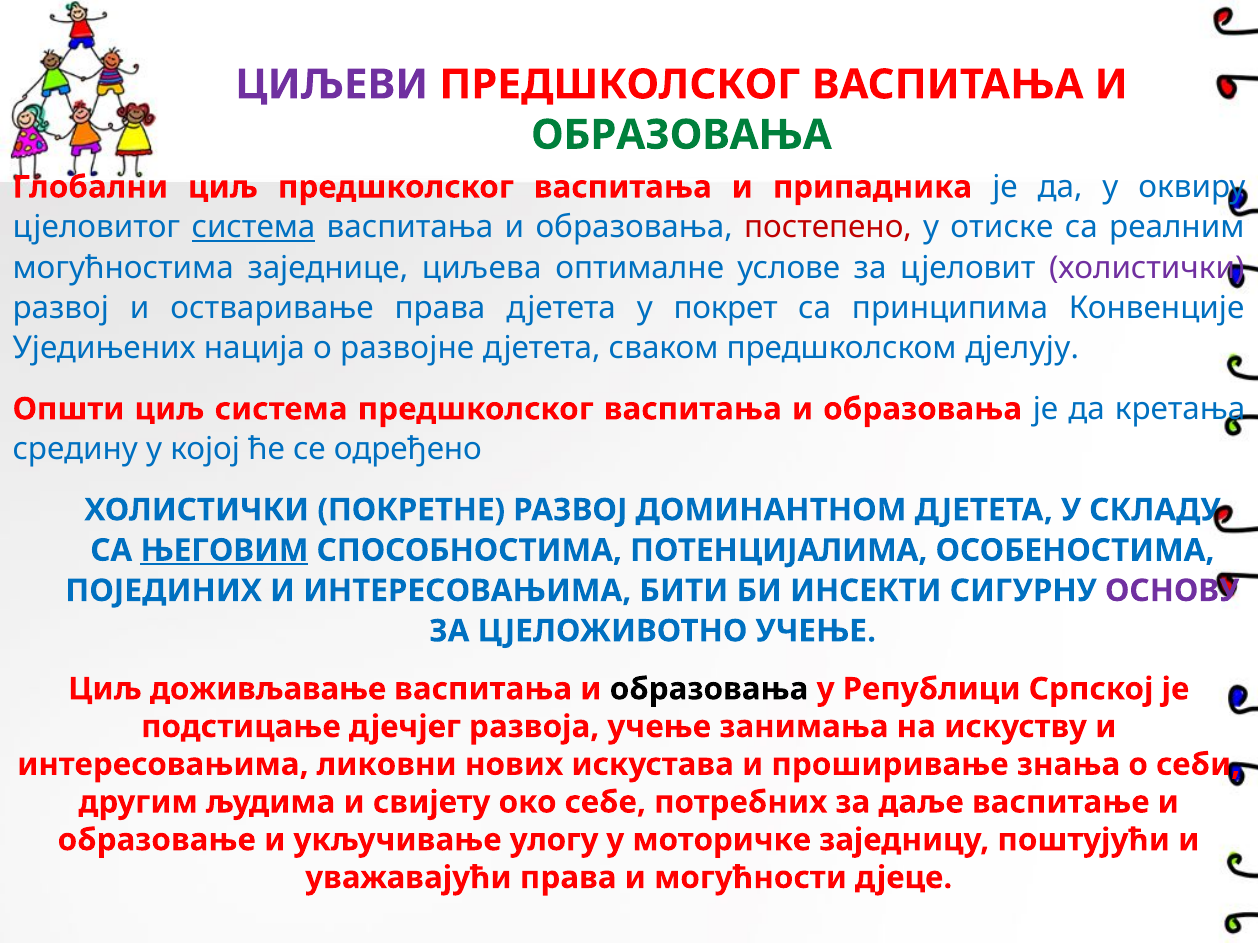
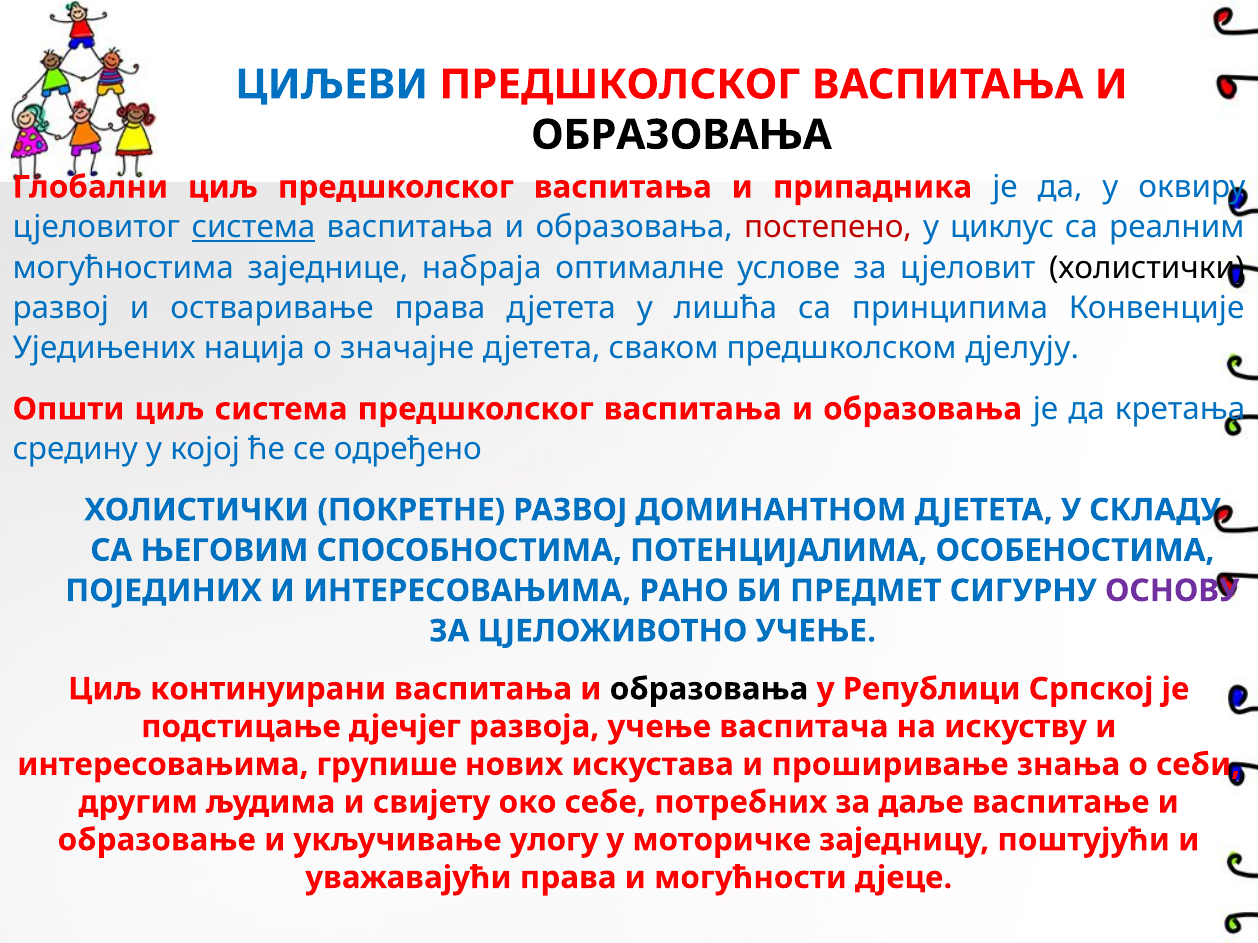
ЦИЉЕВИ colour: purple -> blue (332, 85)
ОБРАЗОВАЊА colour: green -> black (681, 135)
отиске: отиске -> циклус (1002, 228)
циљева: циљева -> набраја (482, 268)
холистички colour: purple -> black (1147, 268)
покрет: покрет -> лишћа (725, 308)
развојне: развојне -> значајне (407, 349)
ЊЕГОВИМ underline: present -> none (224, 551)
БИТИ: БИТИ -> РАНО (684, 591)
ИНСЕКТИ: ИНСЕКТИ -> ПРЕДМЕТ (866, 591)
доживљавање: доживљавање -> континуирани (268, 689)
занимања: занимања -> васпитача (804, 727)
ликовни: ликовни -> групише (387, 765)
